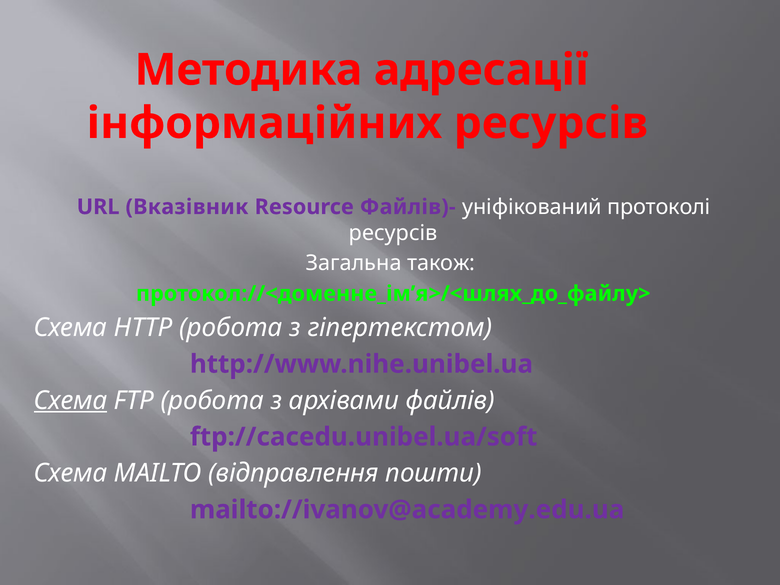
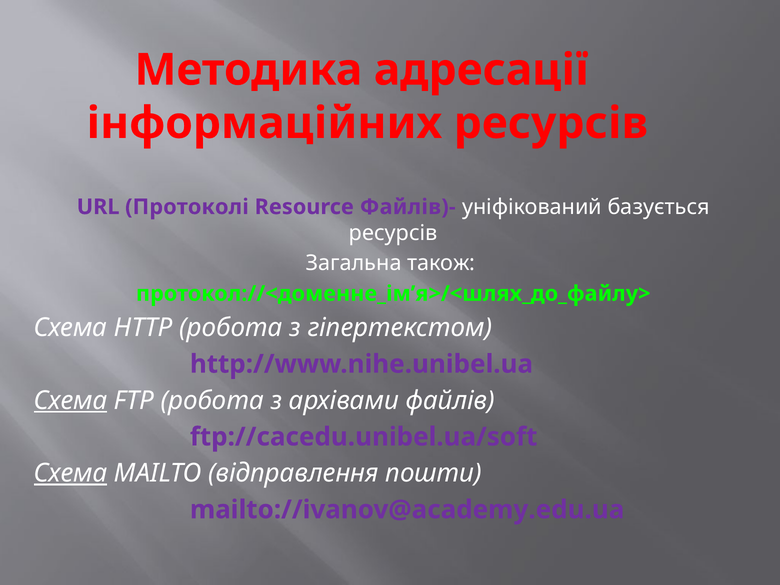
Вказівник: Вказівник -> Протоколі (187, 207)
протоколі: протоколі -> базується (659, 207)
Схема underline: none -> present (71, 473)
